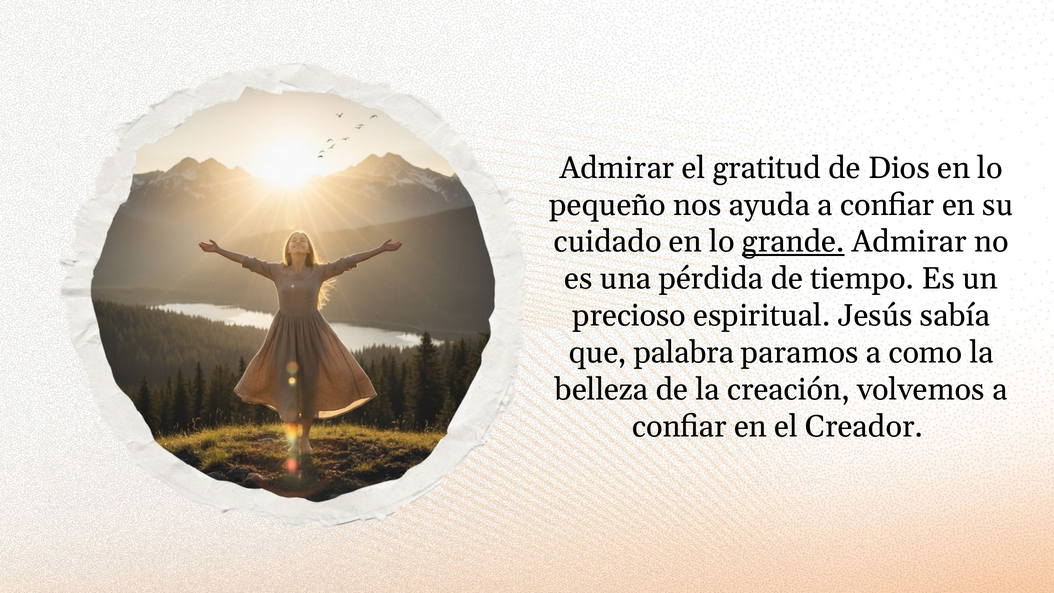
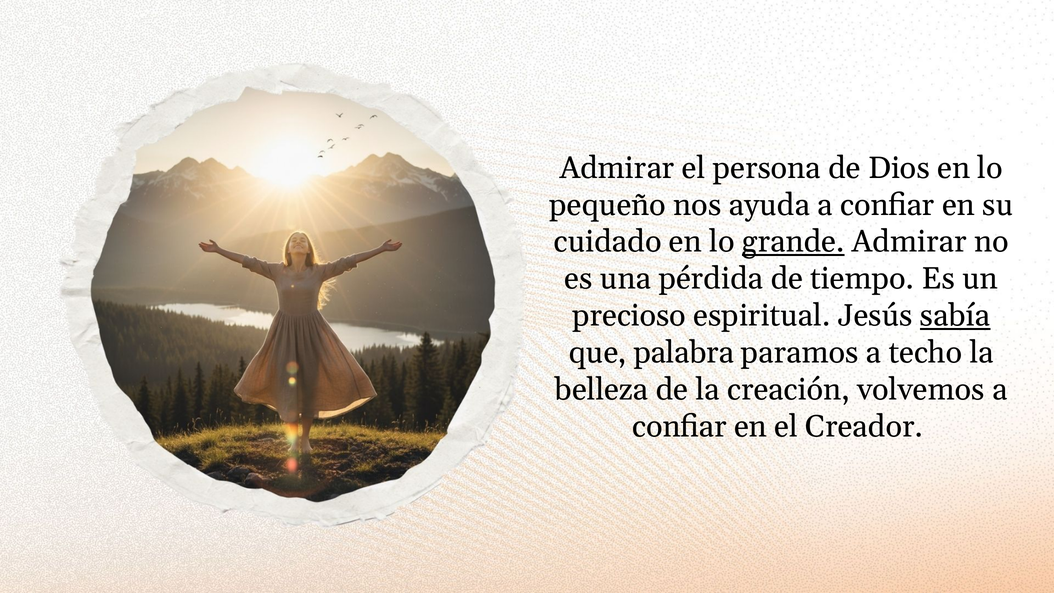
gratitud: gratitud -> persona (767, 168)
sabía underline: none -> present (955, 316)
como: como -> techo (926, 352)
